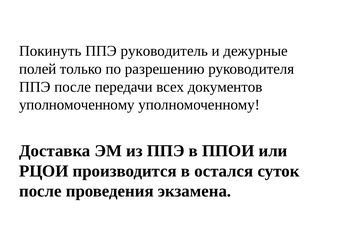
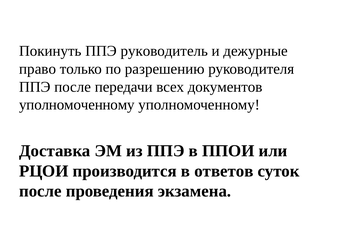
полей: полей -> право (38, 69)
остался: остался -> ответов (224, 172)
